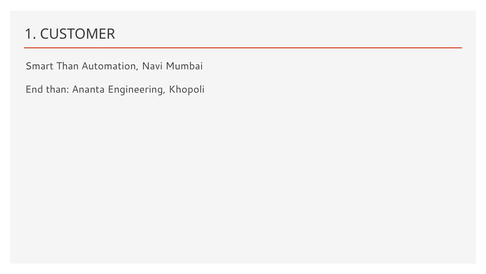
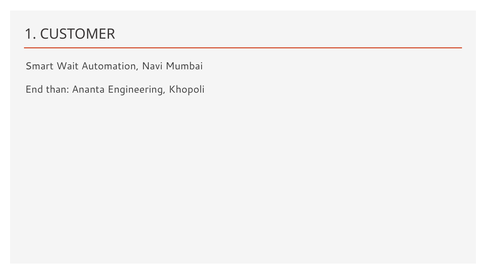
Smart Than: Than -> Wait (67, 66)
